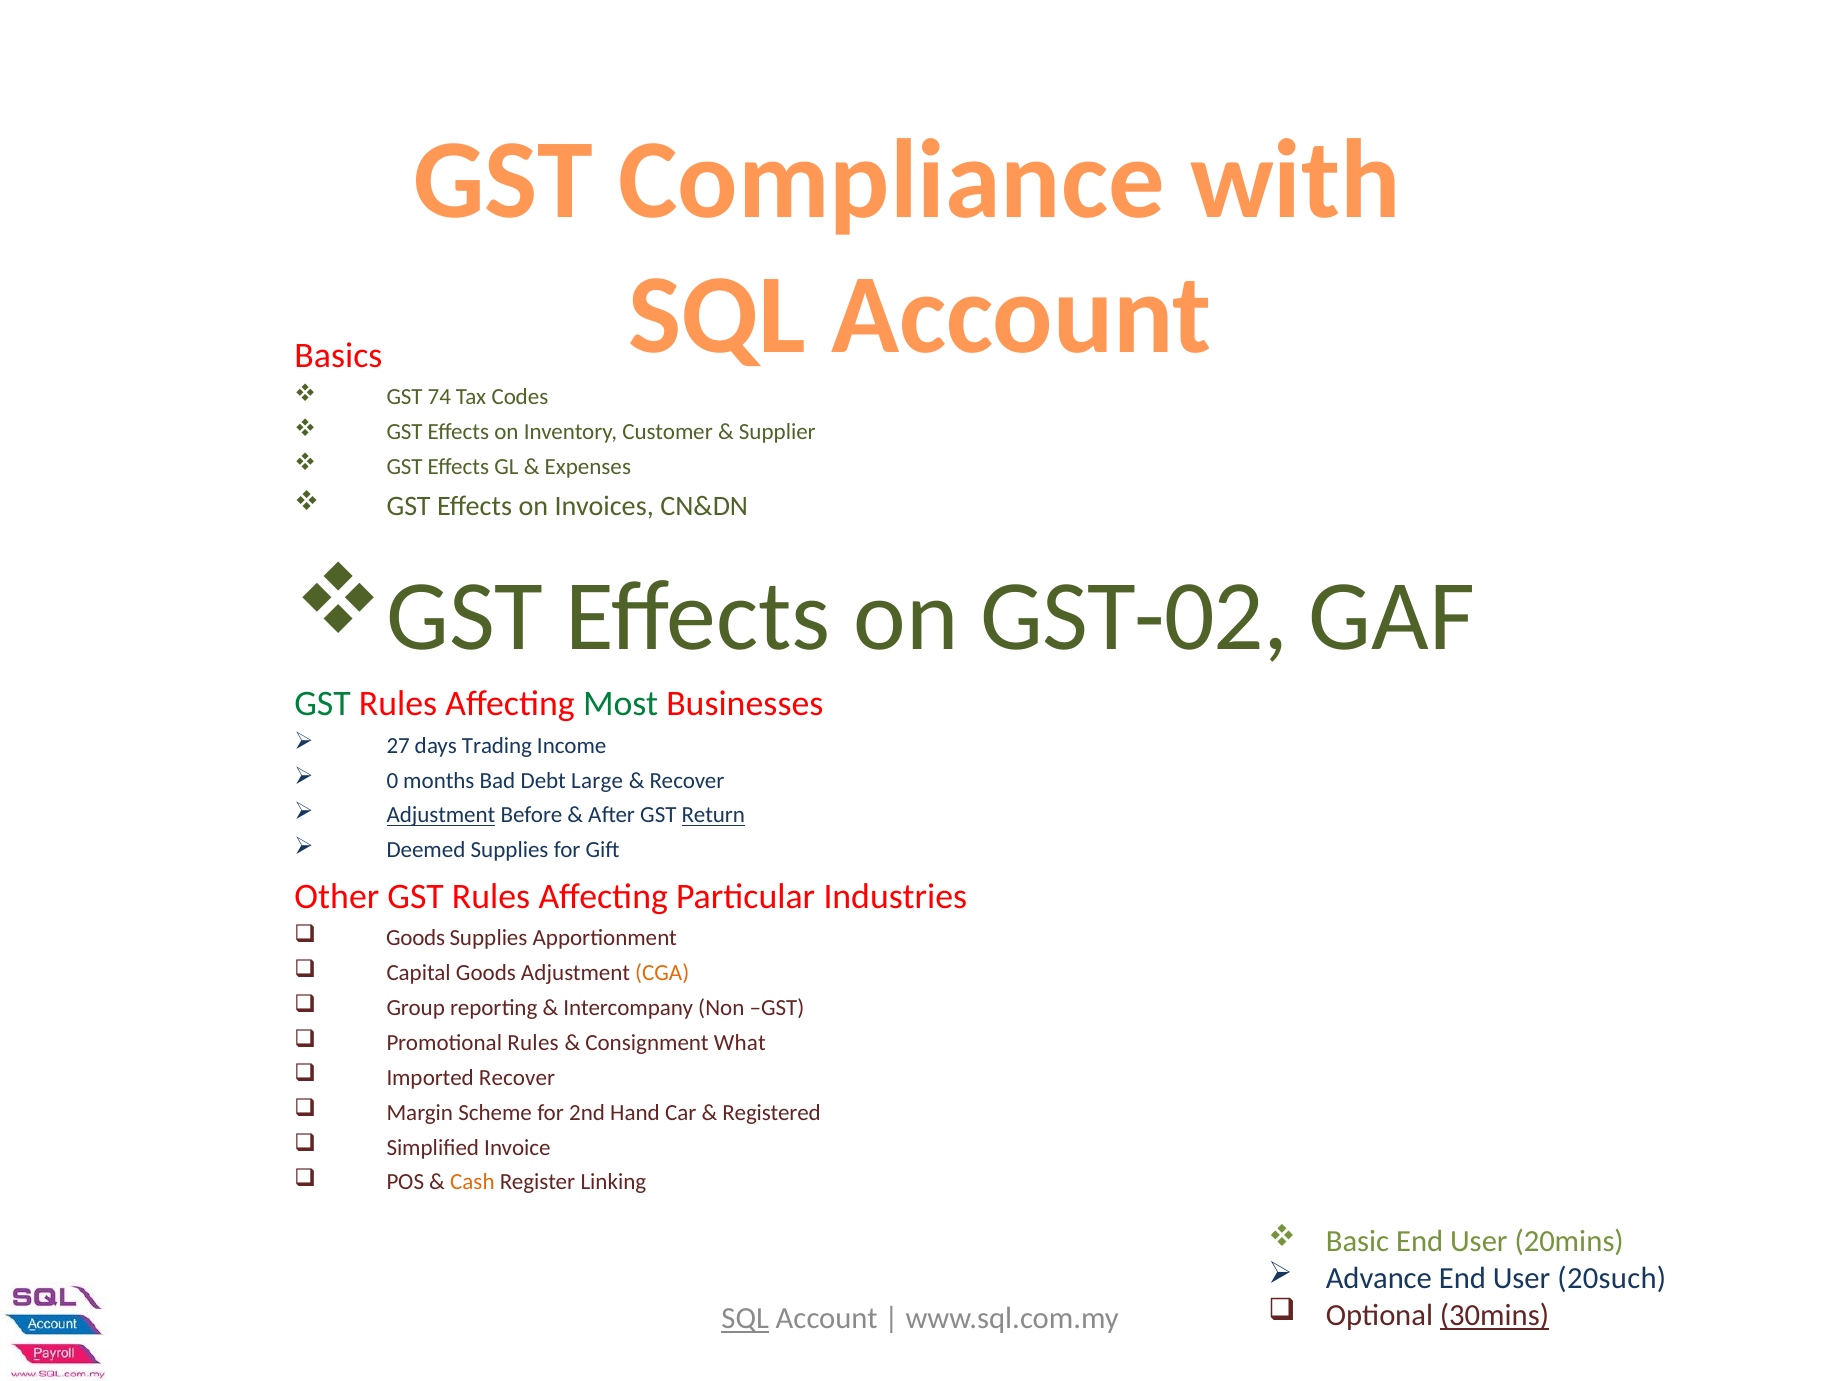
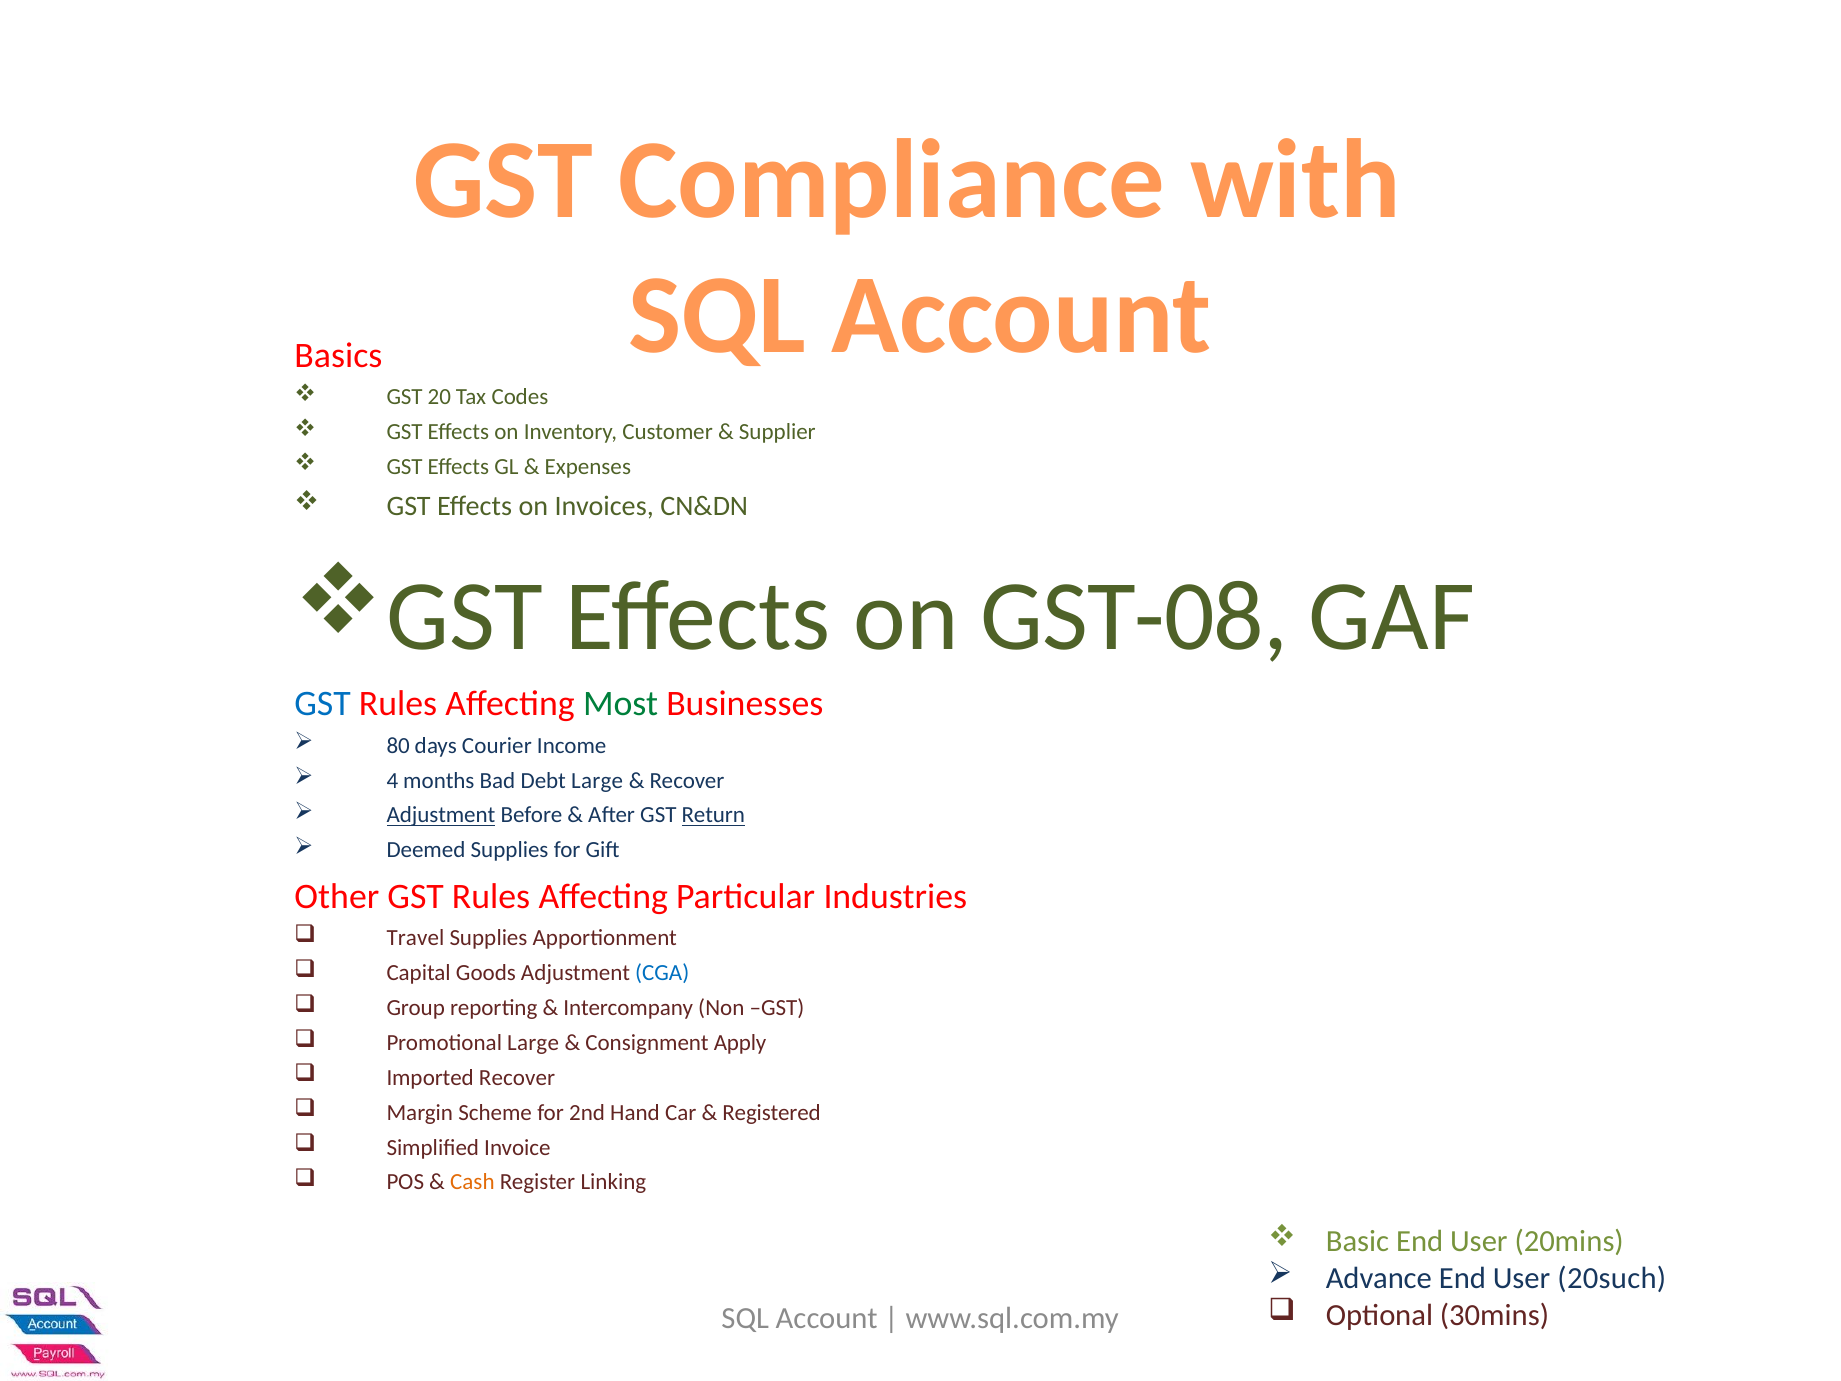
74: 74 -> 20 (439, 397)
GST-02: GST-02 -> GST-08 (1134, 617)
GST colour: green -> blue (323, 704)
27: 27 -> 80 (398, 745)
Trading: Trading -> Courier (497, 745)
0: 0 -> 4 (392, 780)
Goods: Goods -> Travel (415, 938)
CGA colour: orange -> blue (662, 973)
Promotional Rules: Rules -> Large (533, 1043)
What: What -> Apply (740, 1043)
30mins underline: present -> none (1494, 1315)
SQL underline: present -> none (745, 1318)
